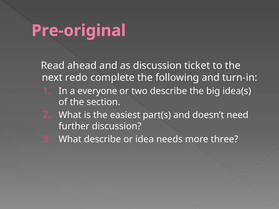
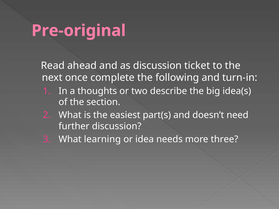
redo: redo -> once (76, 78)
everyone: everyone -> thoughts (97, 91)
What describe: describe -> learning (102, 139)
